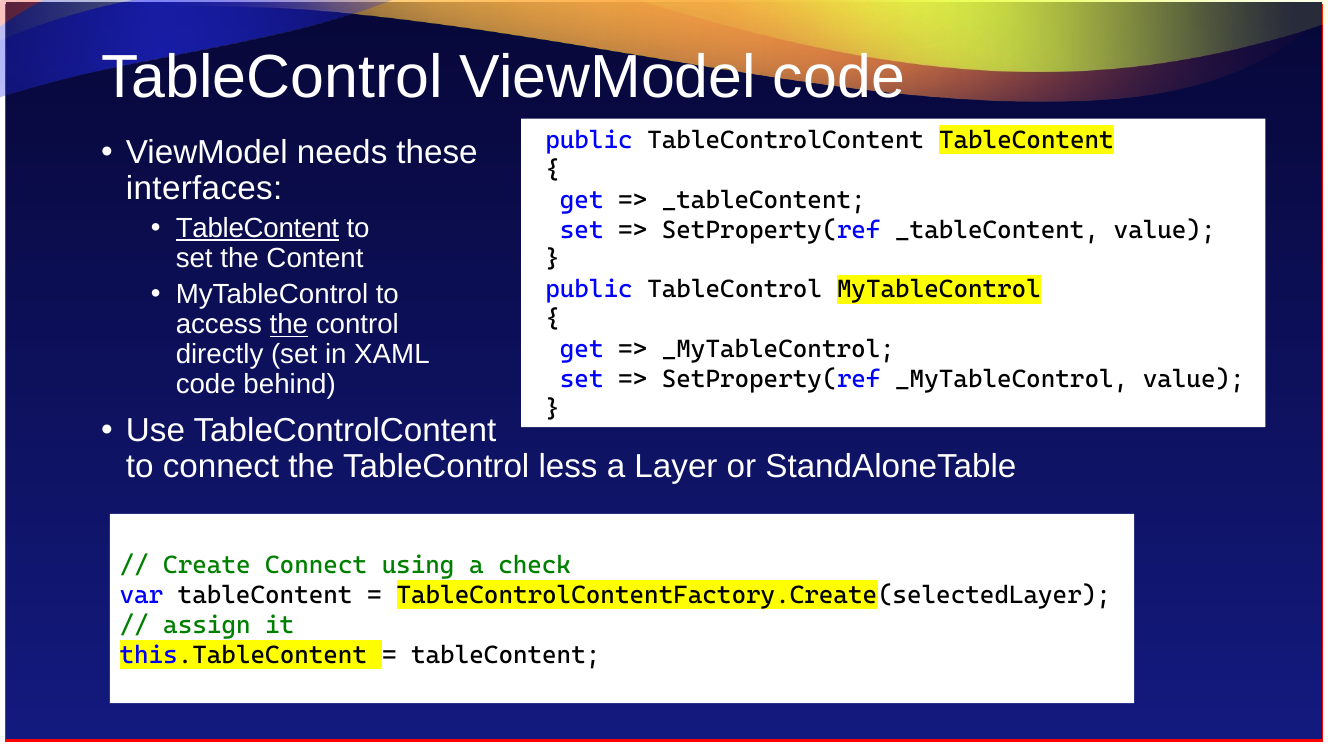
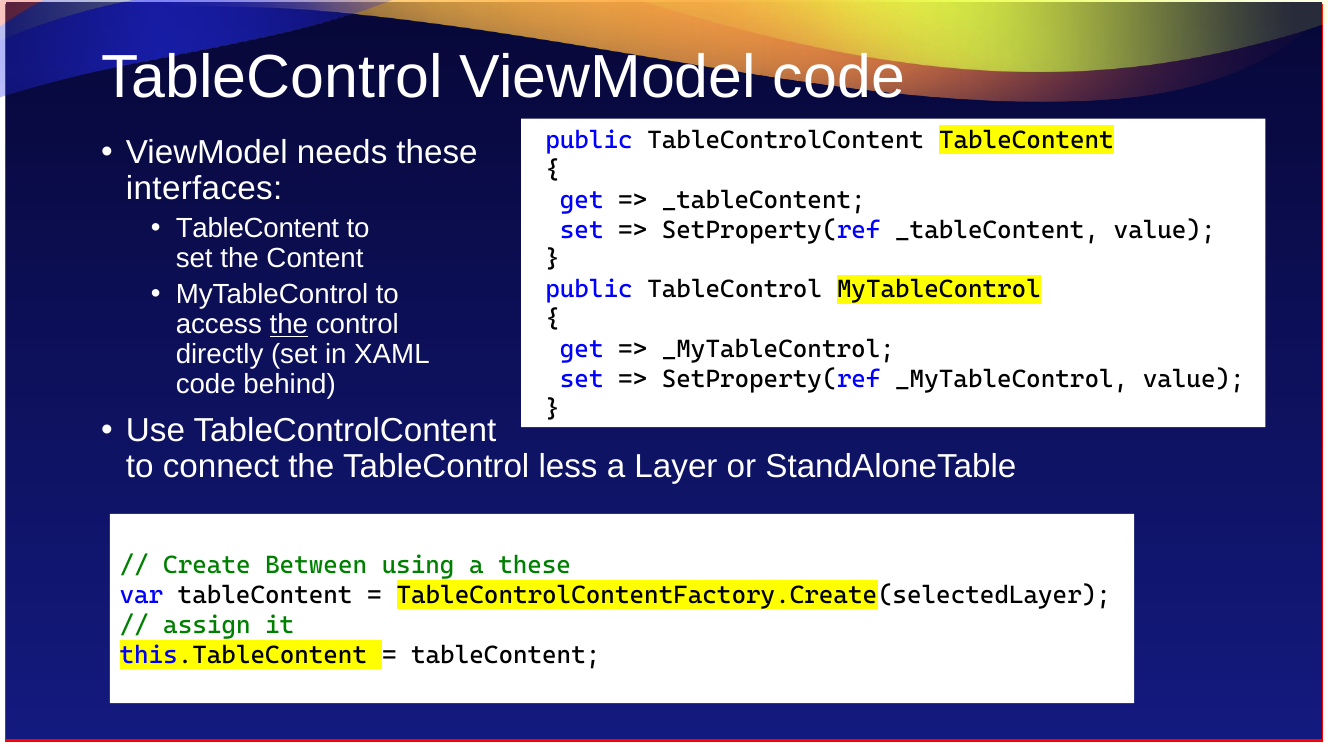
TableContent underline: present -> none (257, 228)
Create Connect: Connect -> Between (316, 565)
a check: check -> these (535, 565)
